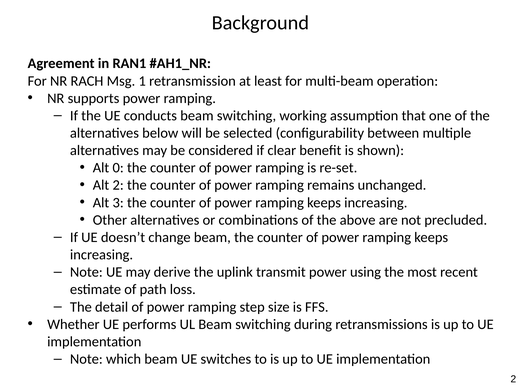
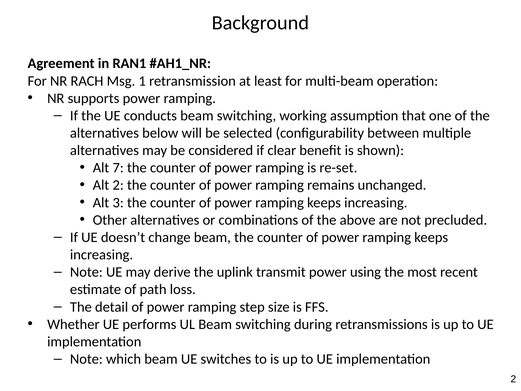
0: 0 -> 7 (118, 168)
